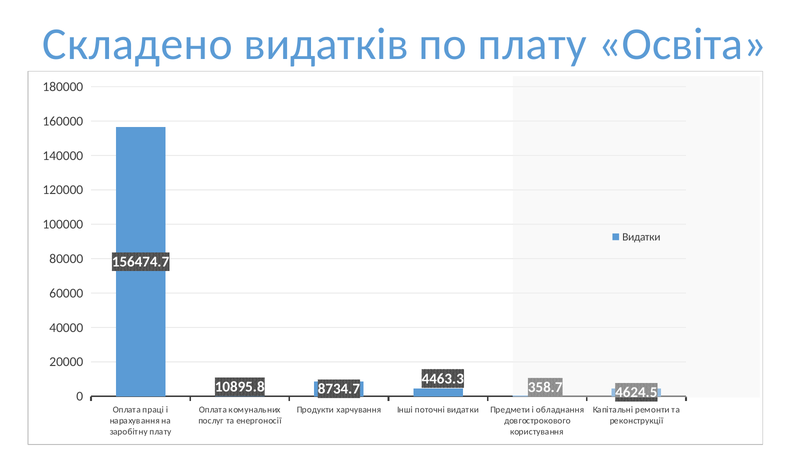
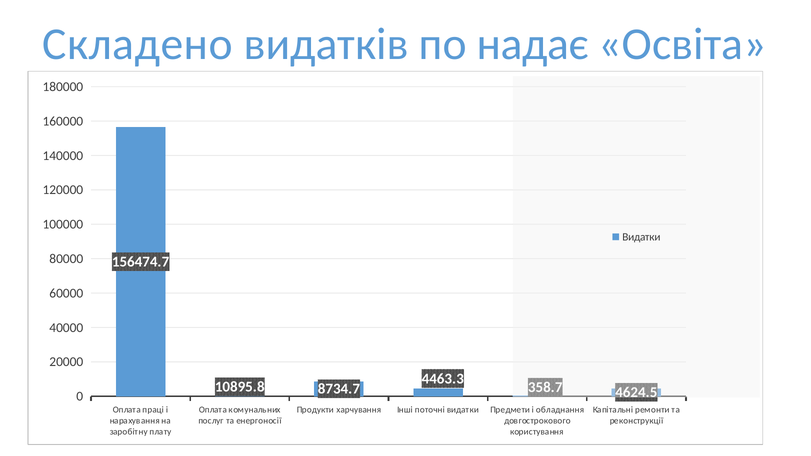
по плату: плату -> надає (533, 44)
